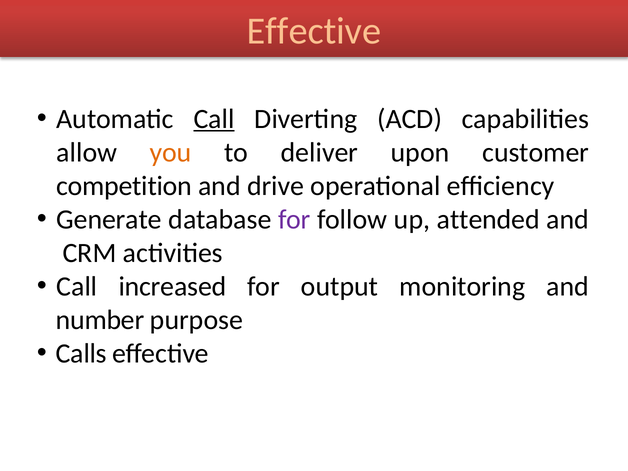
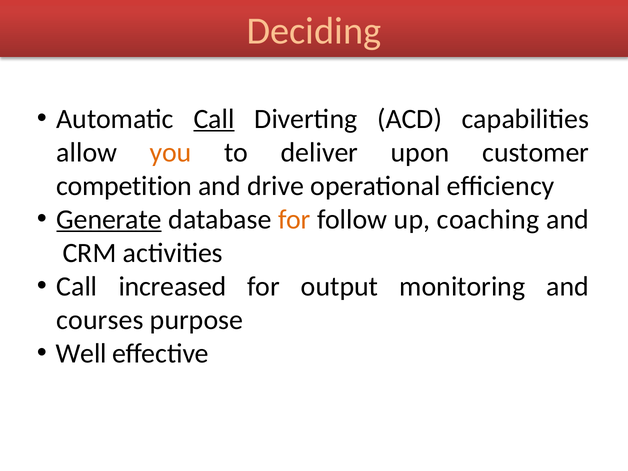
Effective: Effective -> Deciding (314, 31)
Generate underline: none -> present (109, 219)
for colour: purple -> orange (294, 219)
attended: attended -> coaching (488, 219)
number: number -> courses (100, 320)
Calls: Calls -> Well (81, 353)
